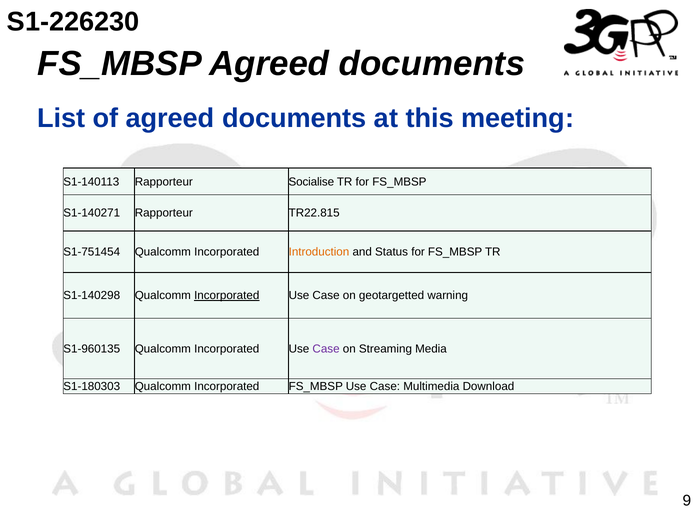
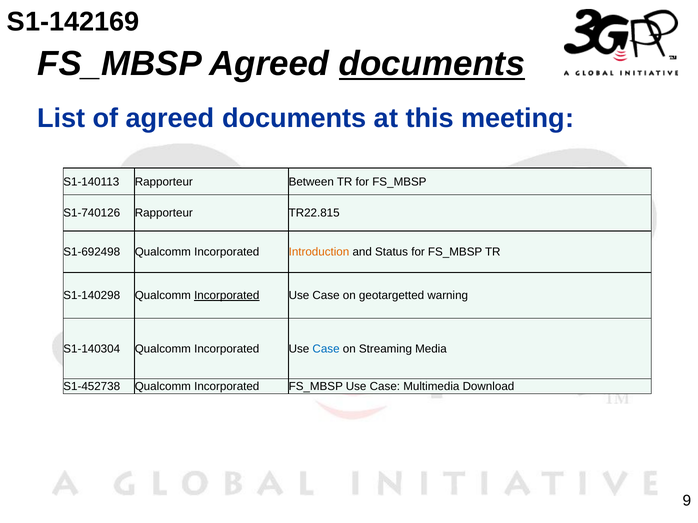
S1-226230: S1-226230 -> S1-142169 (73, 22)
documents underline: none -> present (432, 64)
Socialise: Socialise -> Between (311, 182)
S1-140271: S1-140271 -> S1-740126 (92, 213)
S1-751454: S1-751454 -> S1-692498 (92, 252)
S1-960135: S1-960135 -> S1-140304 (92, 349)
Case colour: purple -> blue (326, 349)
S1-180303: S1-180303 -> S1-452738 (92, 387)
